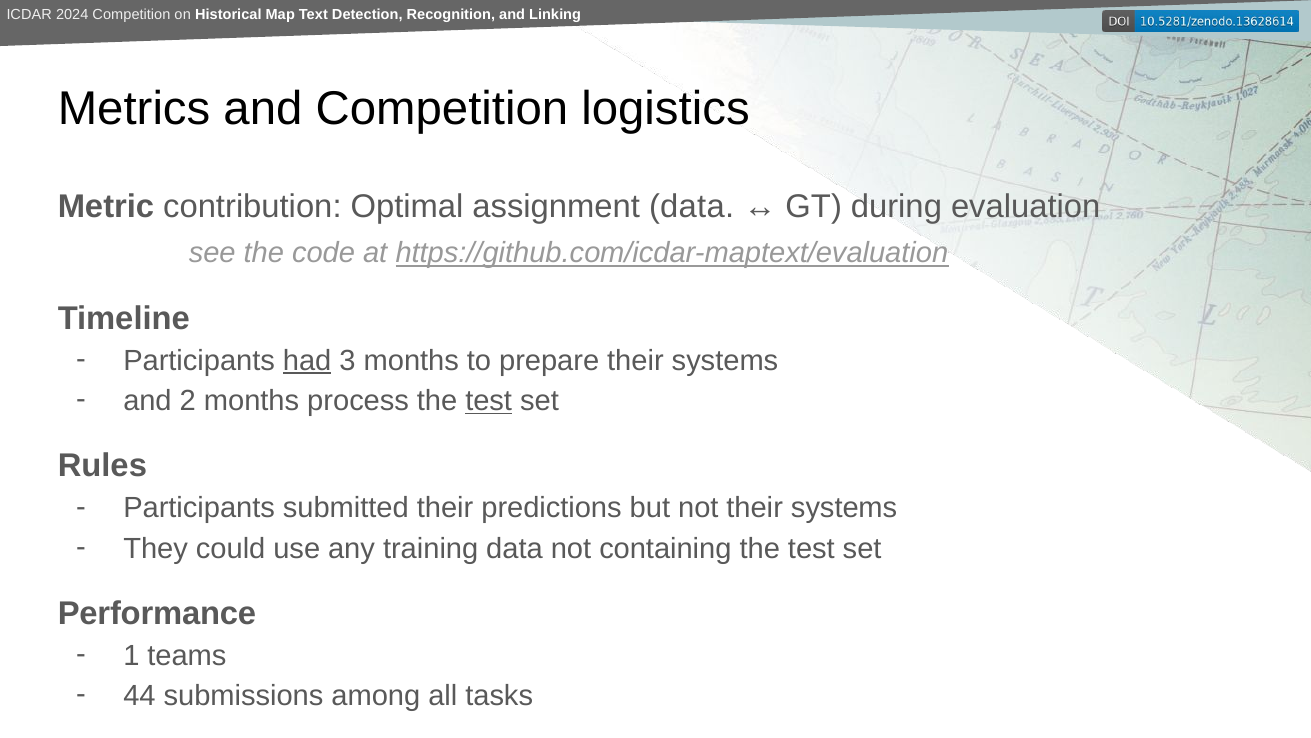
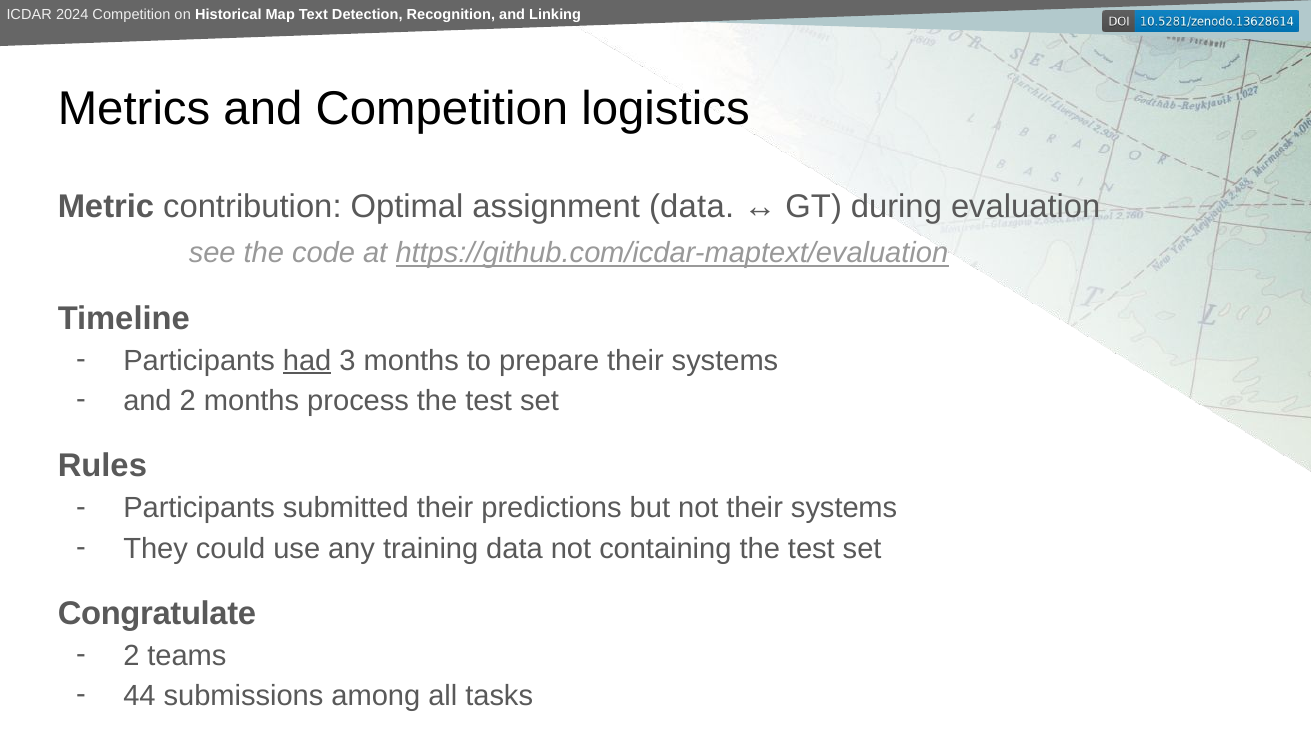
test underline: present -> none (489, 401)
Performance: Performance -> Congratulate (157, 613)
1: 1 -> 2 (131, 655)
